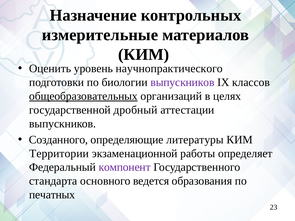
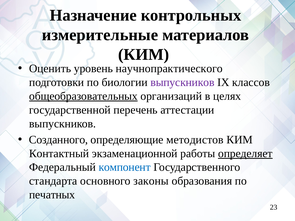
дробный: дробный -> перечень (136, 110)
литературы: литературы -> методистов (195, 140)
Территории: Территории -> Контактный (59, 154)
определяет underline: none -> present (245, 154)
компонент colour: purple -> blue (125, 167)
ведется: ведется -> законы (151, 181)
